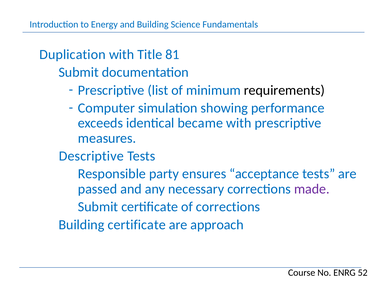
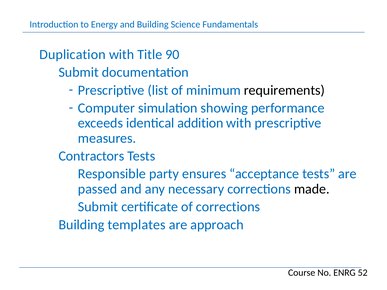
81: 81 -> 90 (172, 55)
became: became -> addition (200, 123)
Descriptive: Descriptive -> Contractors (91, 156)
made colour: purple -> black (312, 189)
Building certificate: certificate -> templates (137, 225)
